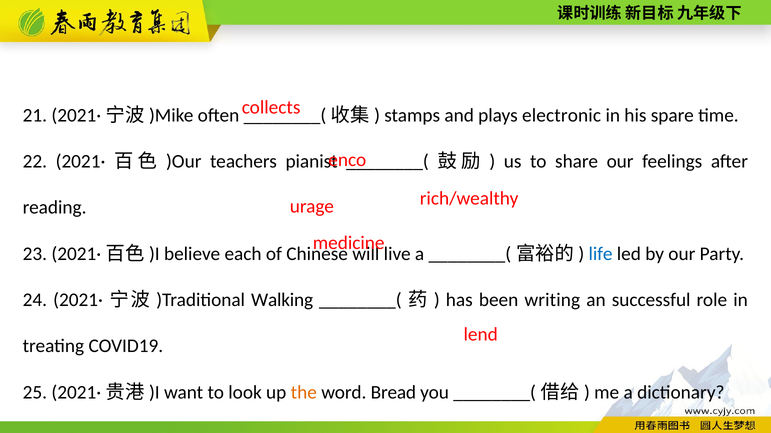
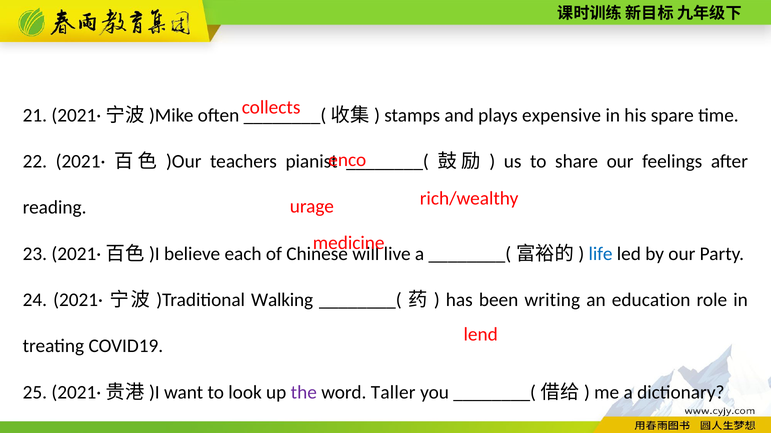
electronic: electronic -> expensive (562, 115)
successful: successful -> education (651, 300)
the colour: orange -> purple (304, 393)
Bread: Bread -> Taller (393, 393)
